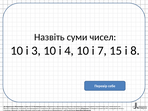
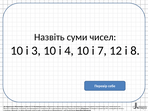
15: 15 -> 12 (116, 51)
